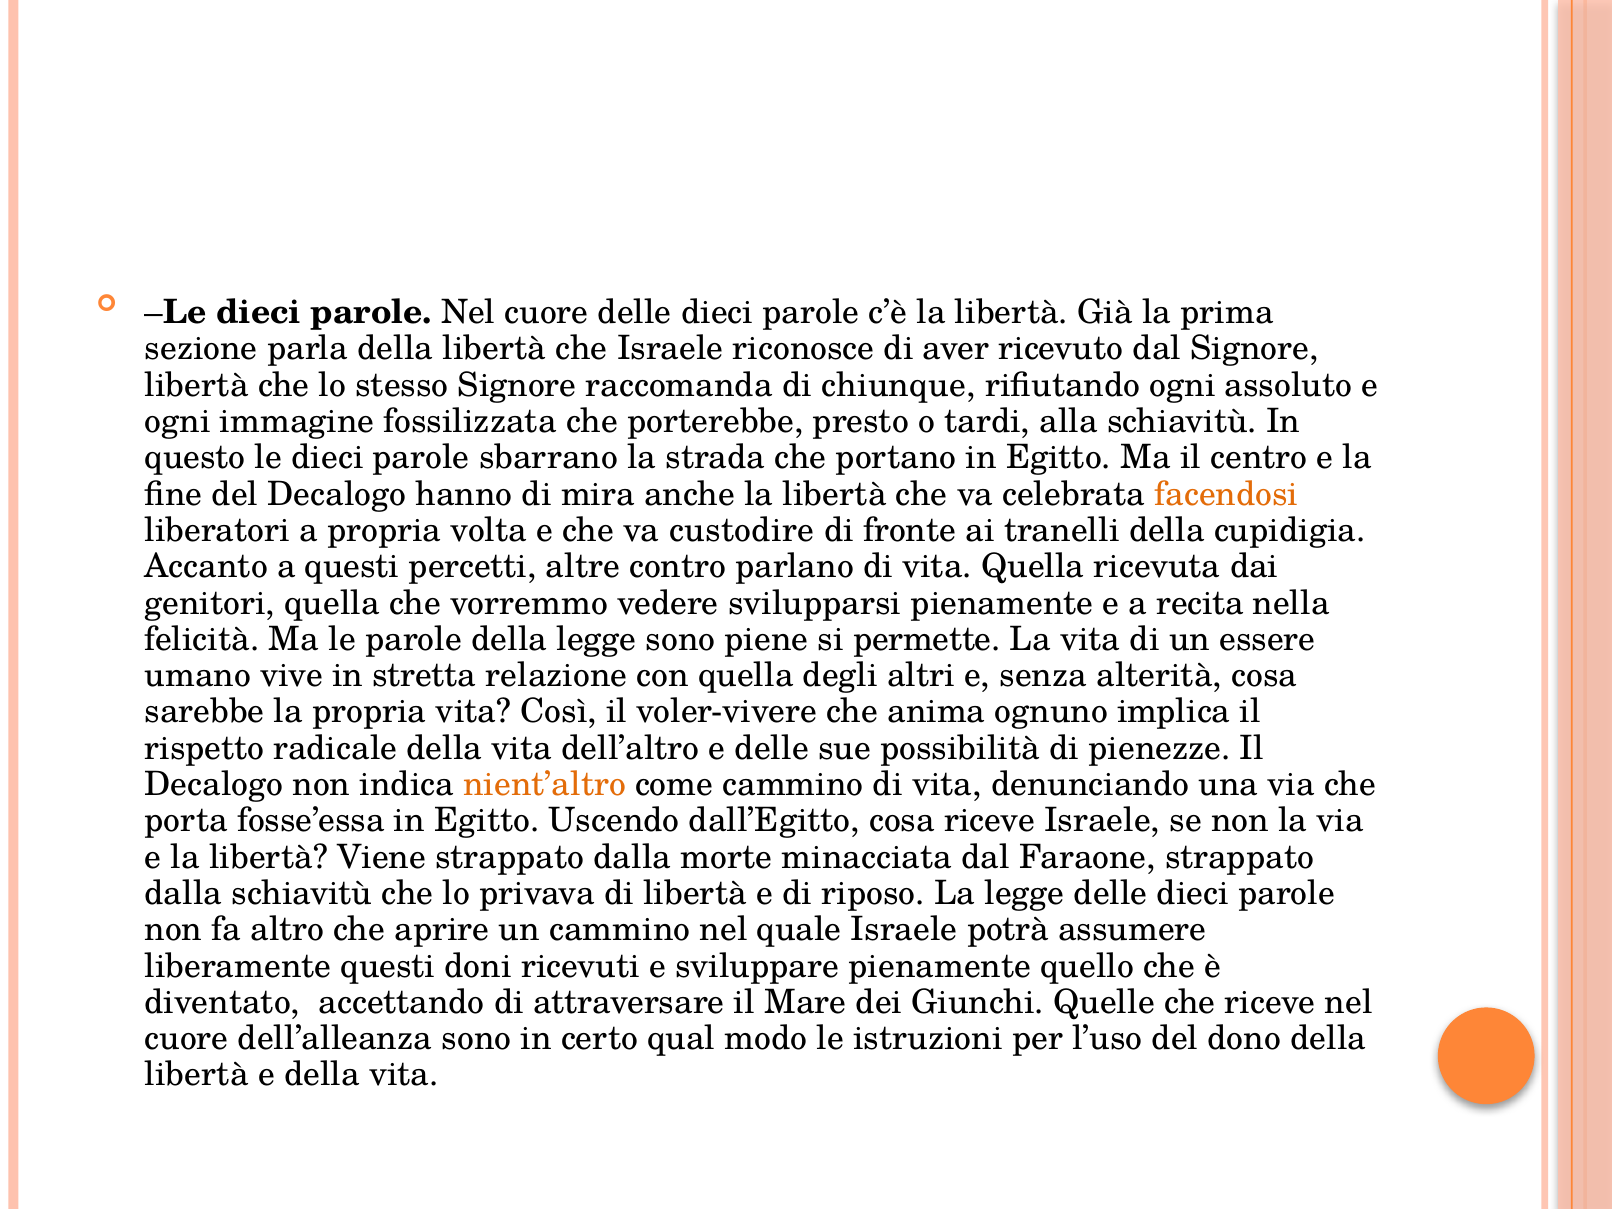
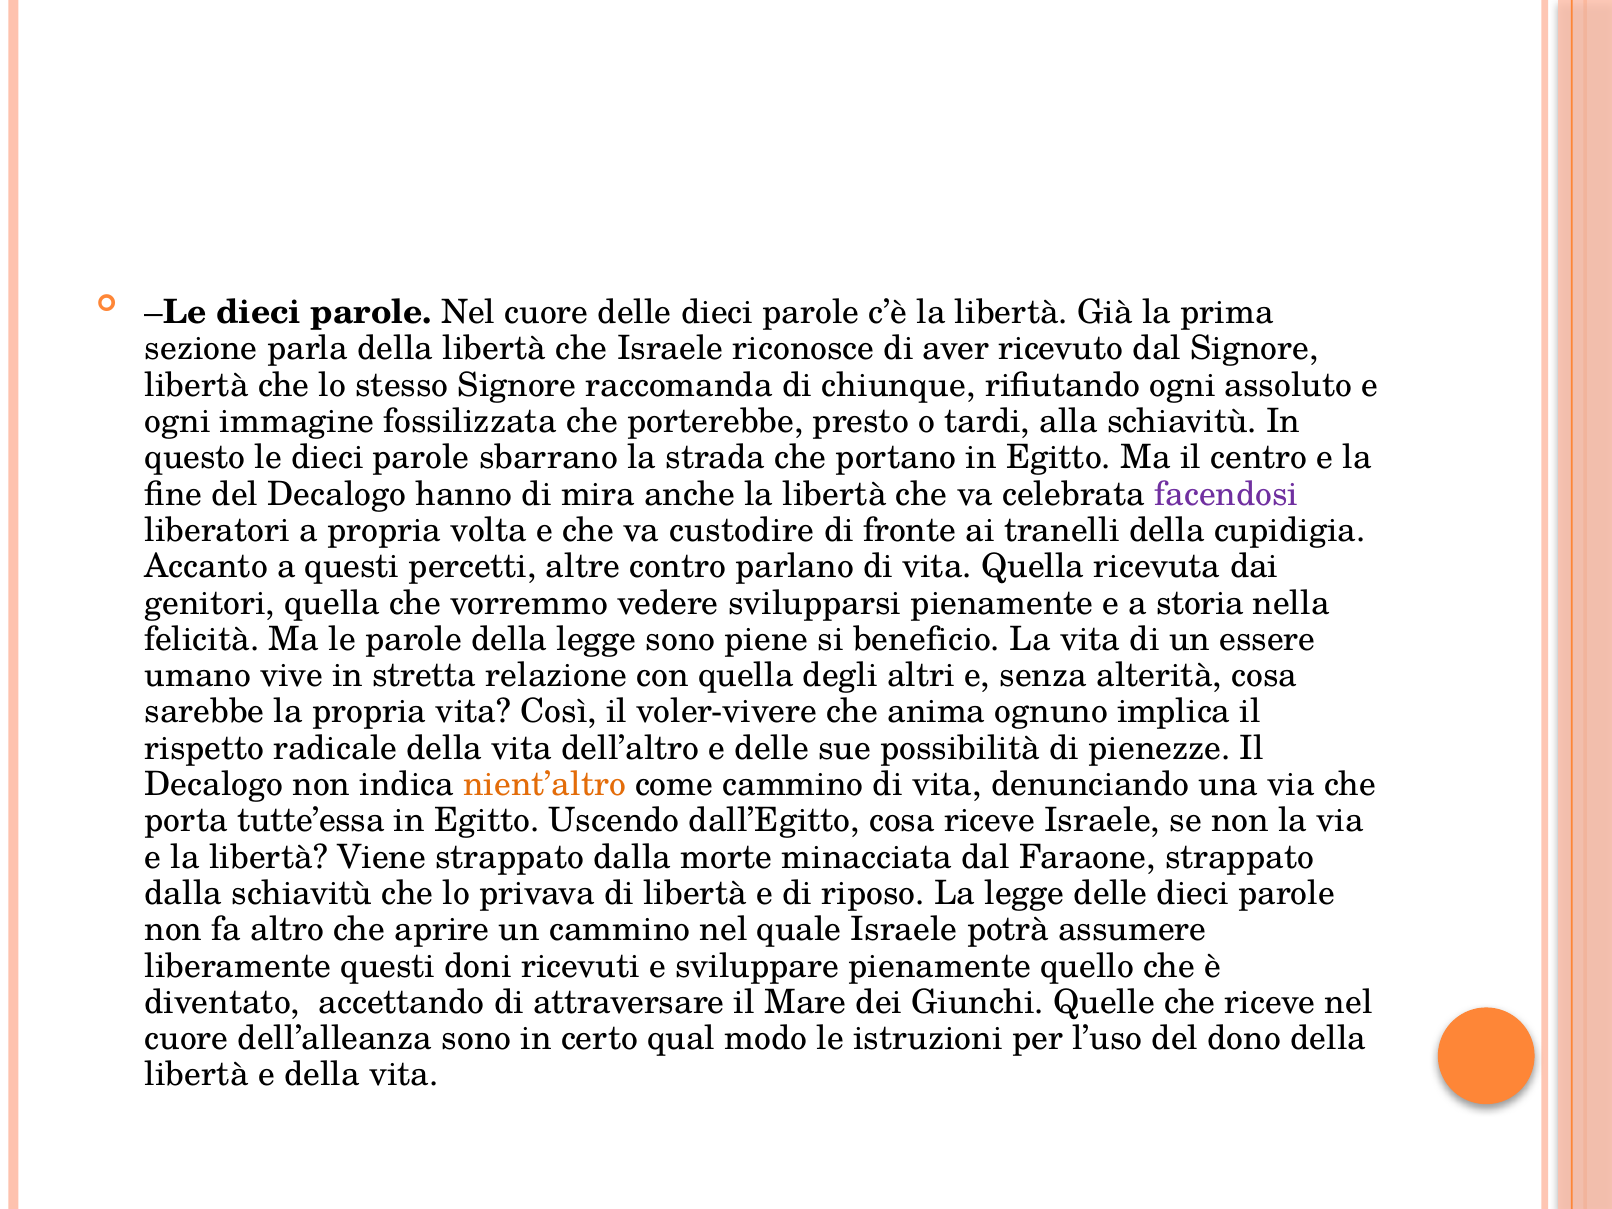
facendosi colour: orange -> purple (1226, 494)
recita: recita -> storia (1200, 603)
permette: permette -> beneficio (927, 639)
fosse’essa: fosse’essa -> tutte’essa (311, 821)
